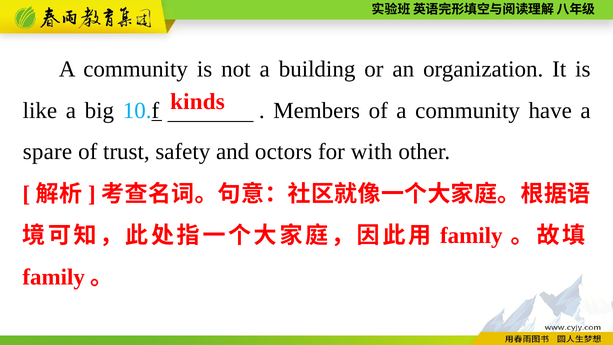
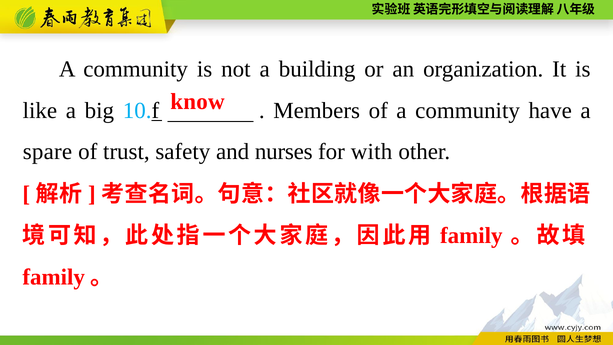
kinds: kinds -> know (197, 102)
octors: octors -> nurses (284, 152)
